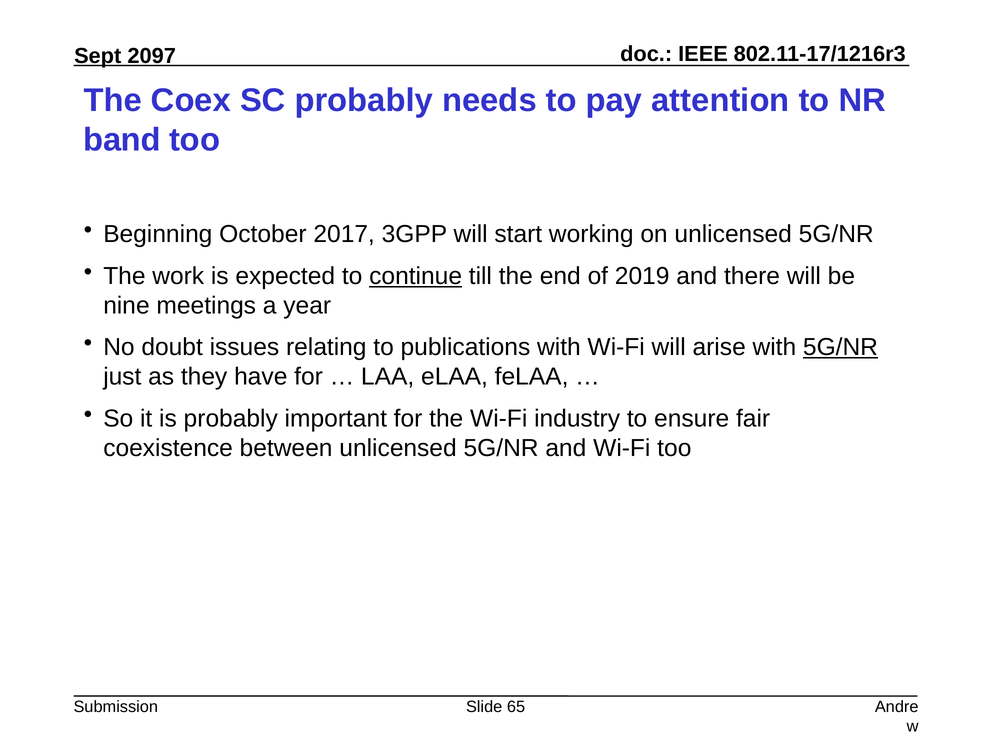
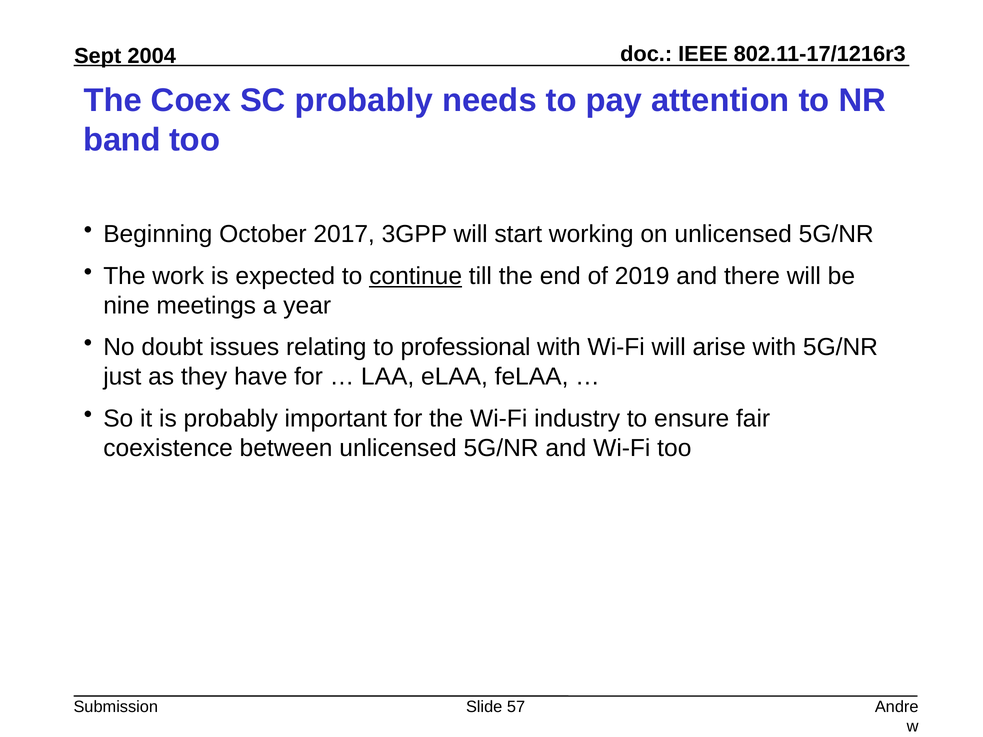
2097: 2097 -> 2004 (152, 56)
publications: publications -> professional (466, 347)
5G/NR underline: present -> none (840, 347)
65: 65 -> 57 (516, 707)
